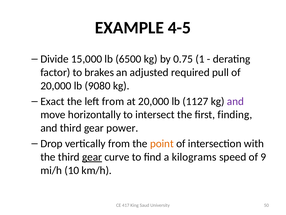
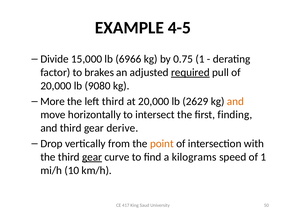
6500: 6500 -> 6966 (128, 59)
required underline: none -> present (190, 72)
Exact: Exact -> More (53, 101)
left from: from -> third (113, 101)
1127: 1127 -> 2629 (195, 101)
and colour: purple -> orange (236, 101)
power: power -> derive (122, 128)
of 9: 9 -> 1 (263, 157)
